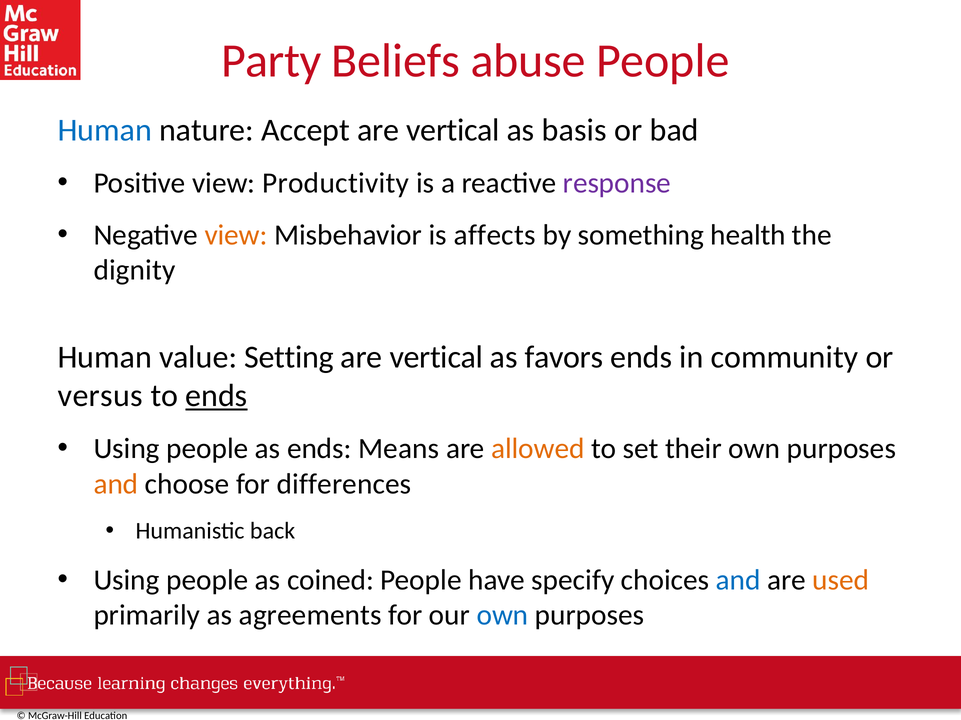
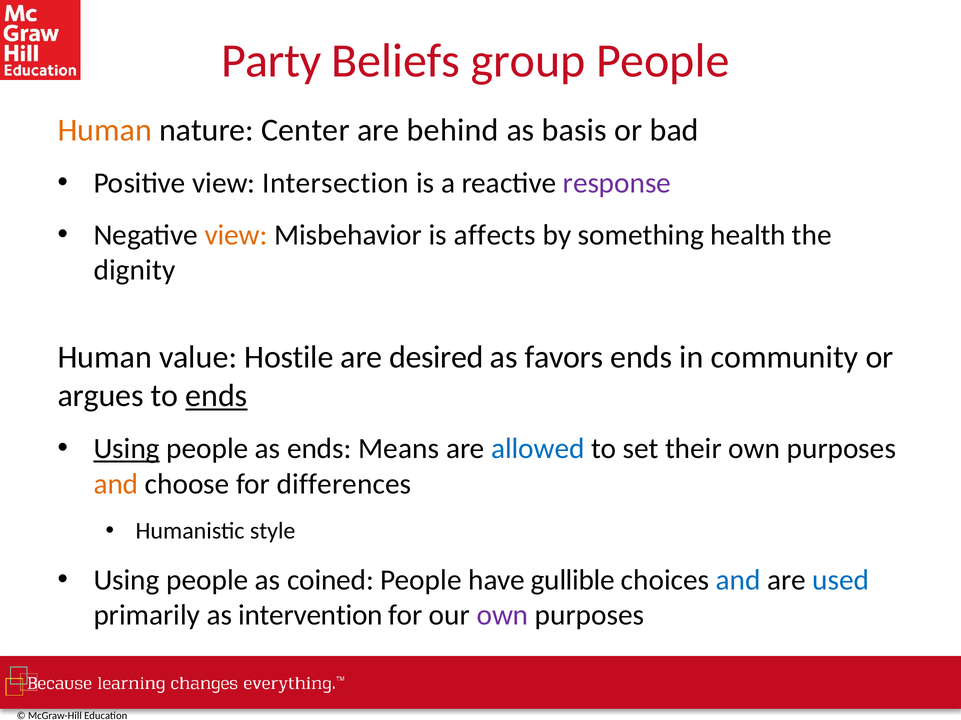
abuse: abuse -> group (528, 61)
Human colour: blue -> orange (105, 130)
Accept: Accept -> Center (305, 130)
vertical: vertical -> behind (453, 130)
Productivity: Productivity -> Intersection (336, 183)
Setting: Setting -> Hostile (289, 358)
vertical: vertical -> desired (436, 358)
versus: versus -> argues (101, 396)
Using underline: none -> present (127, 449)
allowed colour: orange -> blue (538, 449)
back: back -> style (273, 532)
specify: specify -> gullible (573, 581)
used colour: orange -> blue (841, 581)
agreements: agreements -> intervention (311, 616)
own colour: blue -> purple (502, 616)
